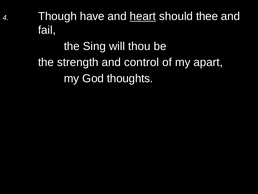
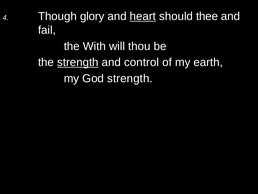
have: have -> glory (92, 16)
Sing: Sing -> With (94, 46)
strength underline: none -> present (78, 62)
apart: apart -> earth (208, 62)
God thoughts: thoughts -> strength (130, 78)
